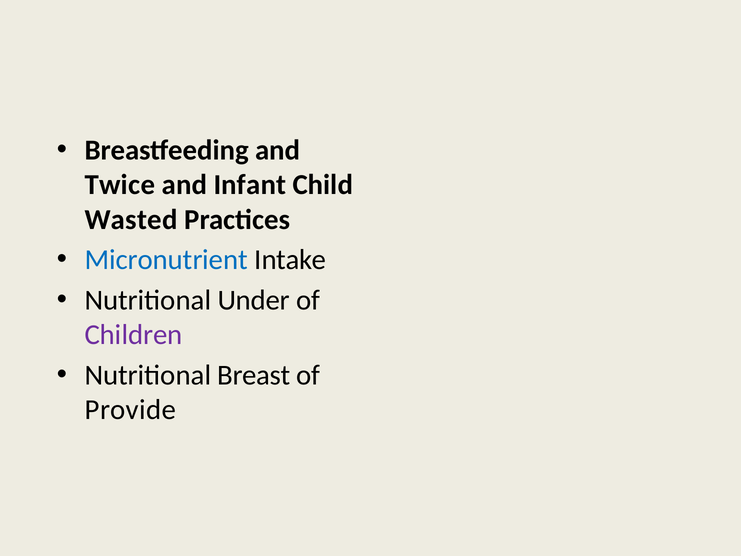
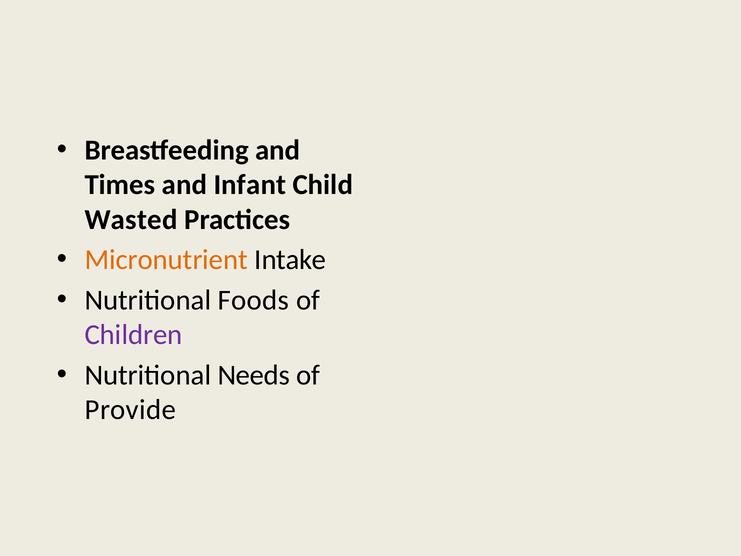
Twice: Twice -> Times (120, 185)
Micronutrient colour: blue -> orange (166, 260)
Under: Under -> Foods (253, 300)
Breast: Breast -> Needs (254, 375)
